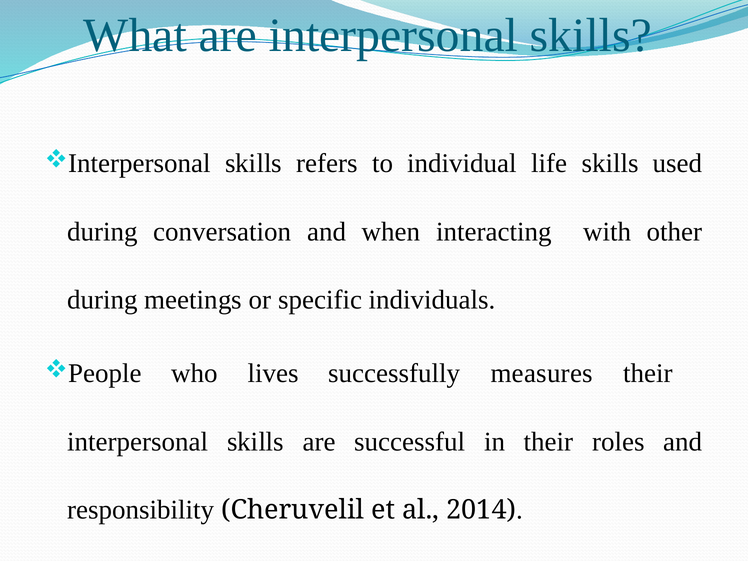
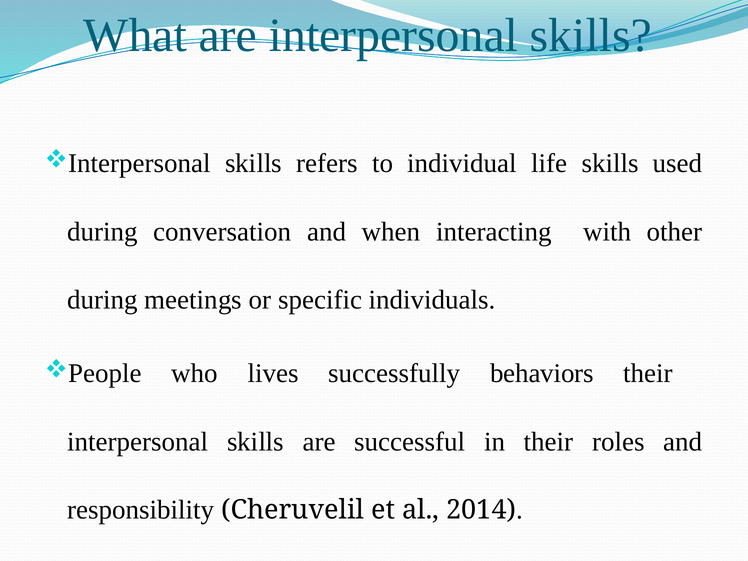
measures: measures -> behaviors (542, 374)
